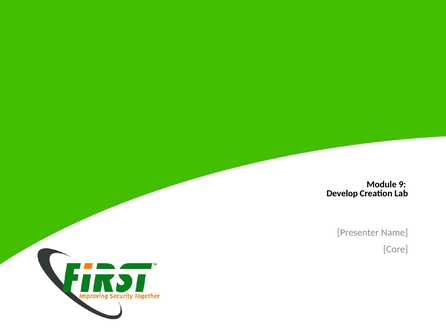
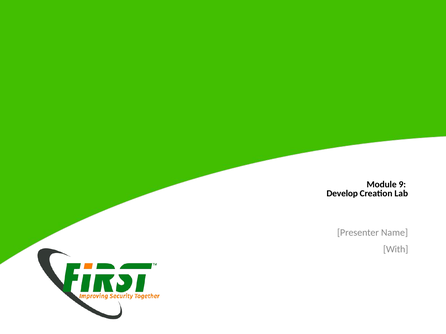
Core: Core -> With (396, 250)
